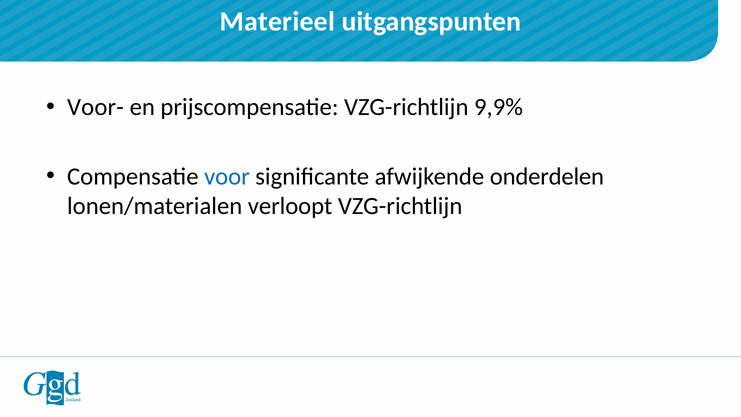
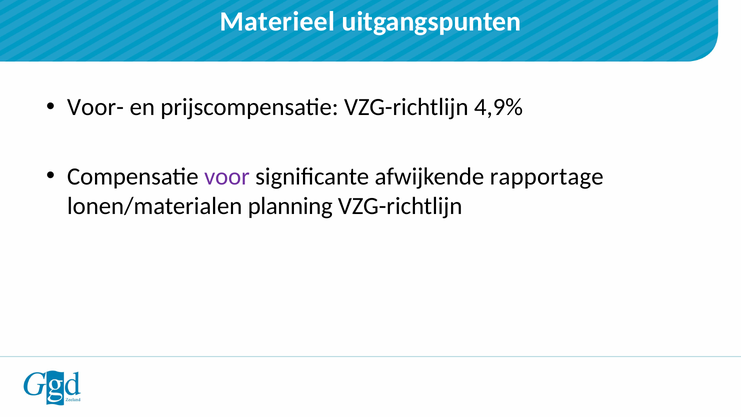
9,9%: 9,9% -> 4,9% (499, 107)
voor colour: blue -> purple (227, 176)
onderdelen: onderdelen -> rapportage (547, 176)
verloopt: verloopt -> planning (290, 206)
